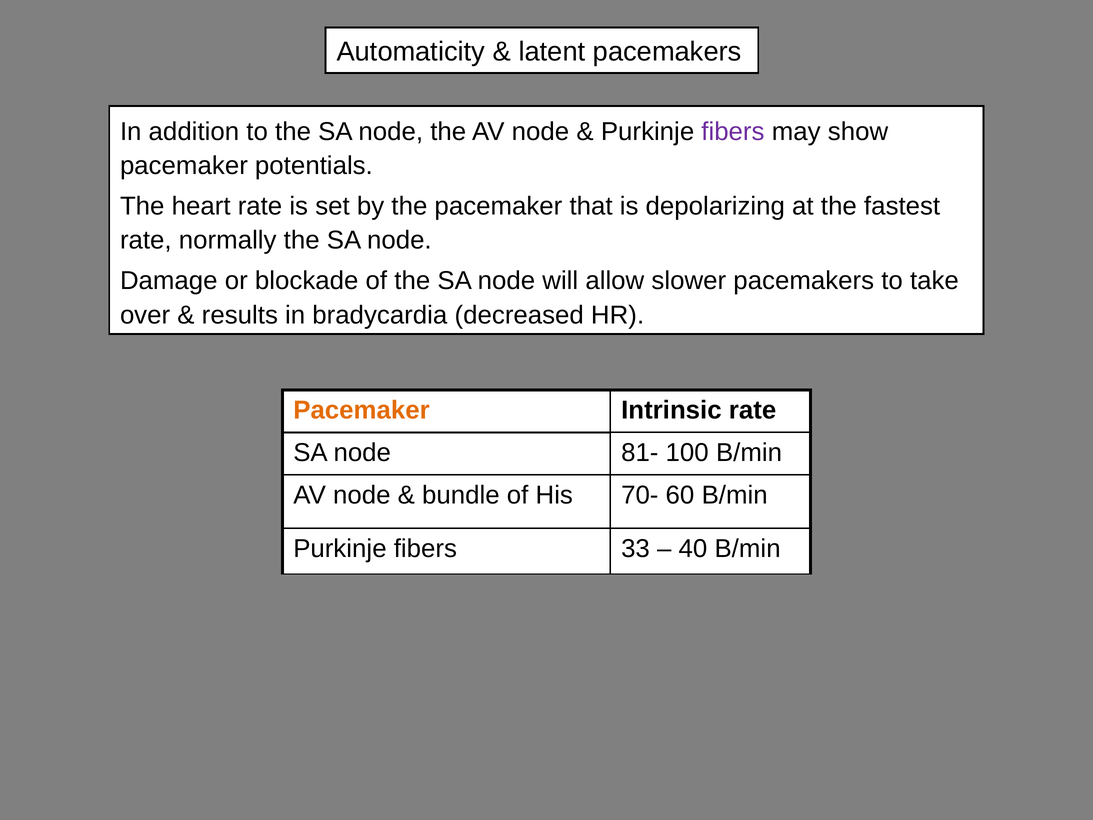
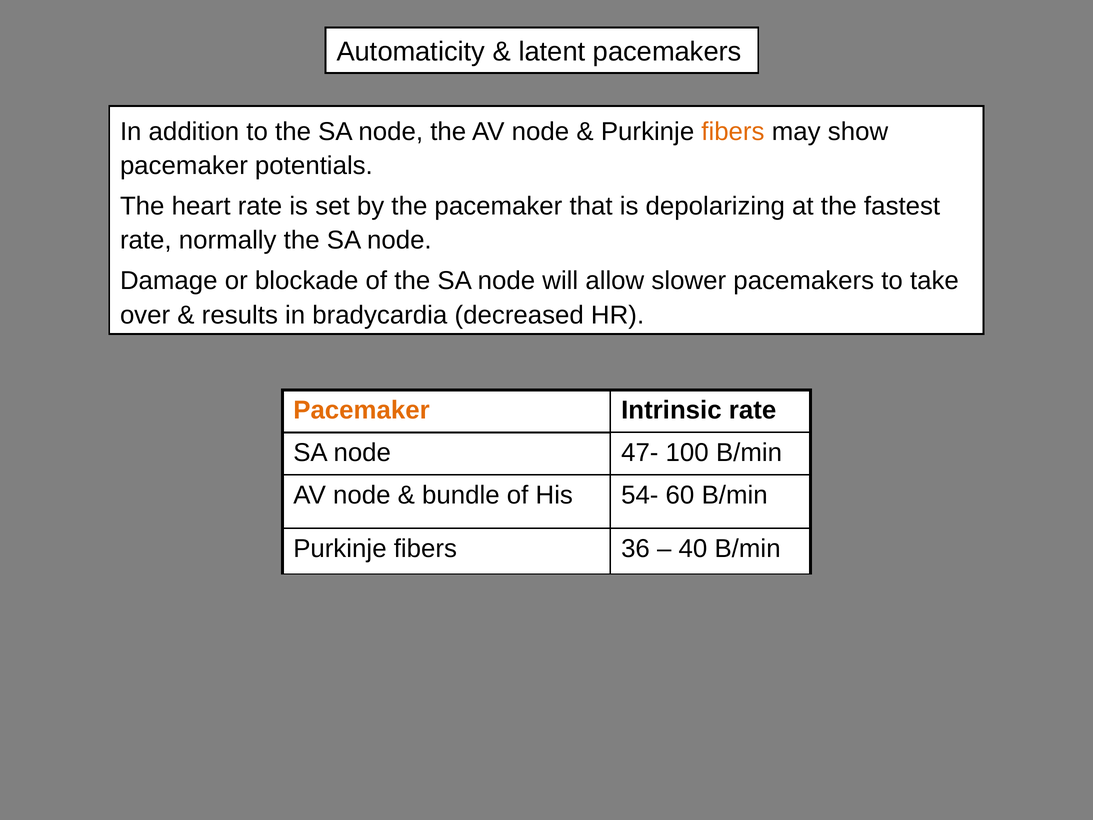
fibers colour: purple -> orange (733, 132)
81-: 81- -> 47- (640, 453)
70-: 70- -> 54- (640, 495)
33: 33 -> 36 (636, 549)
